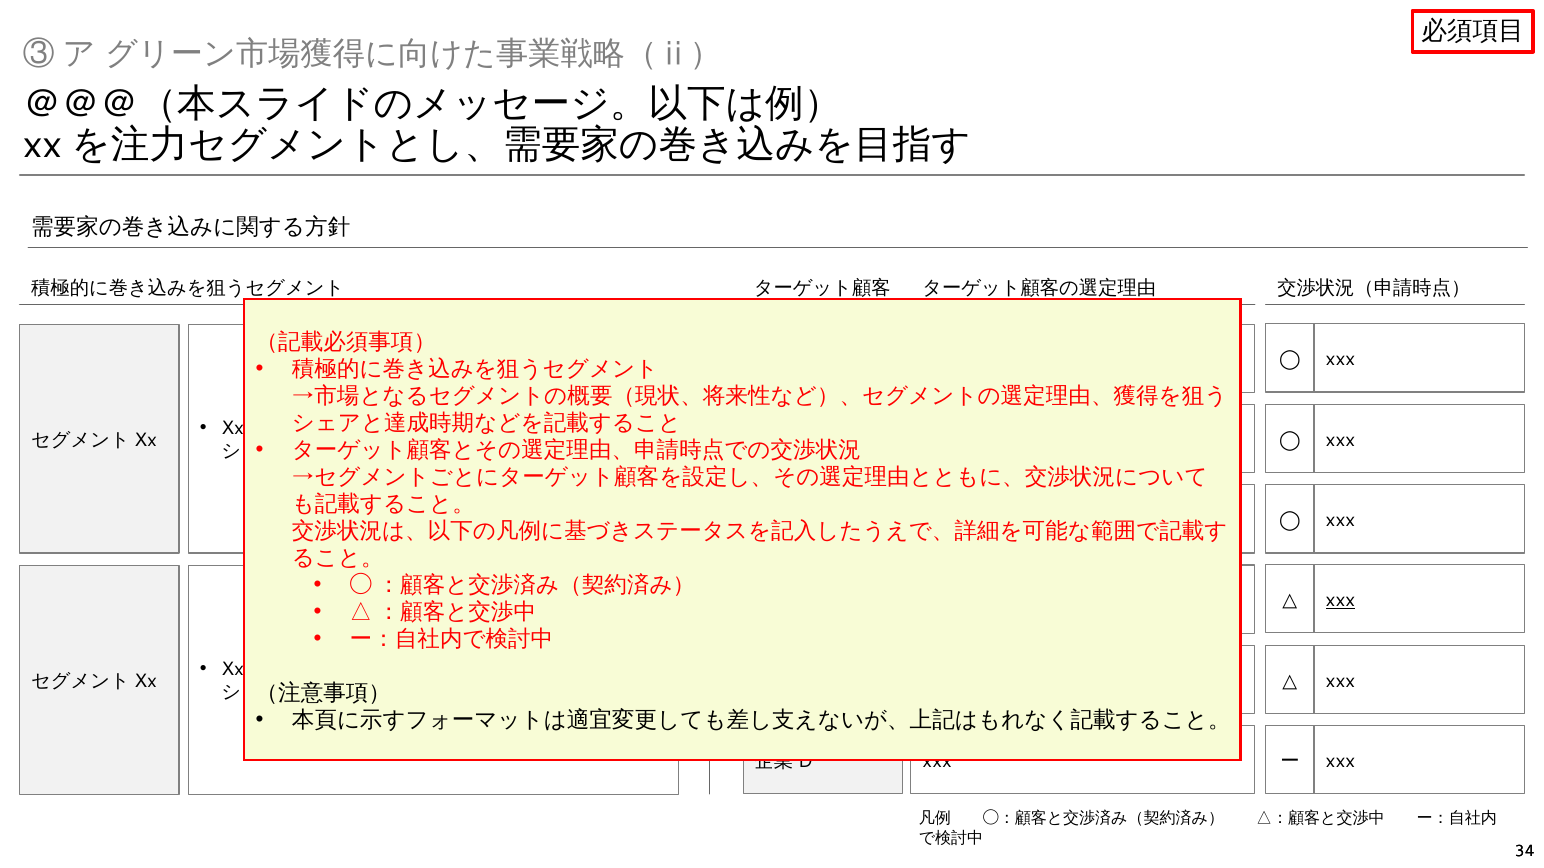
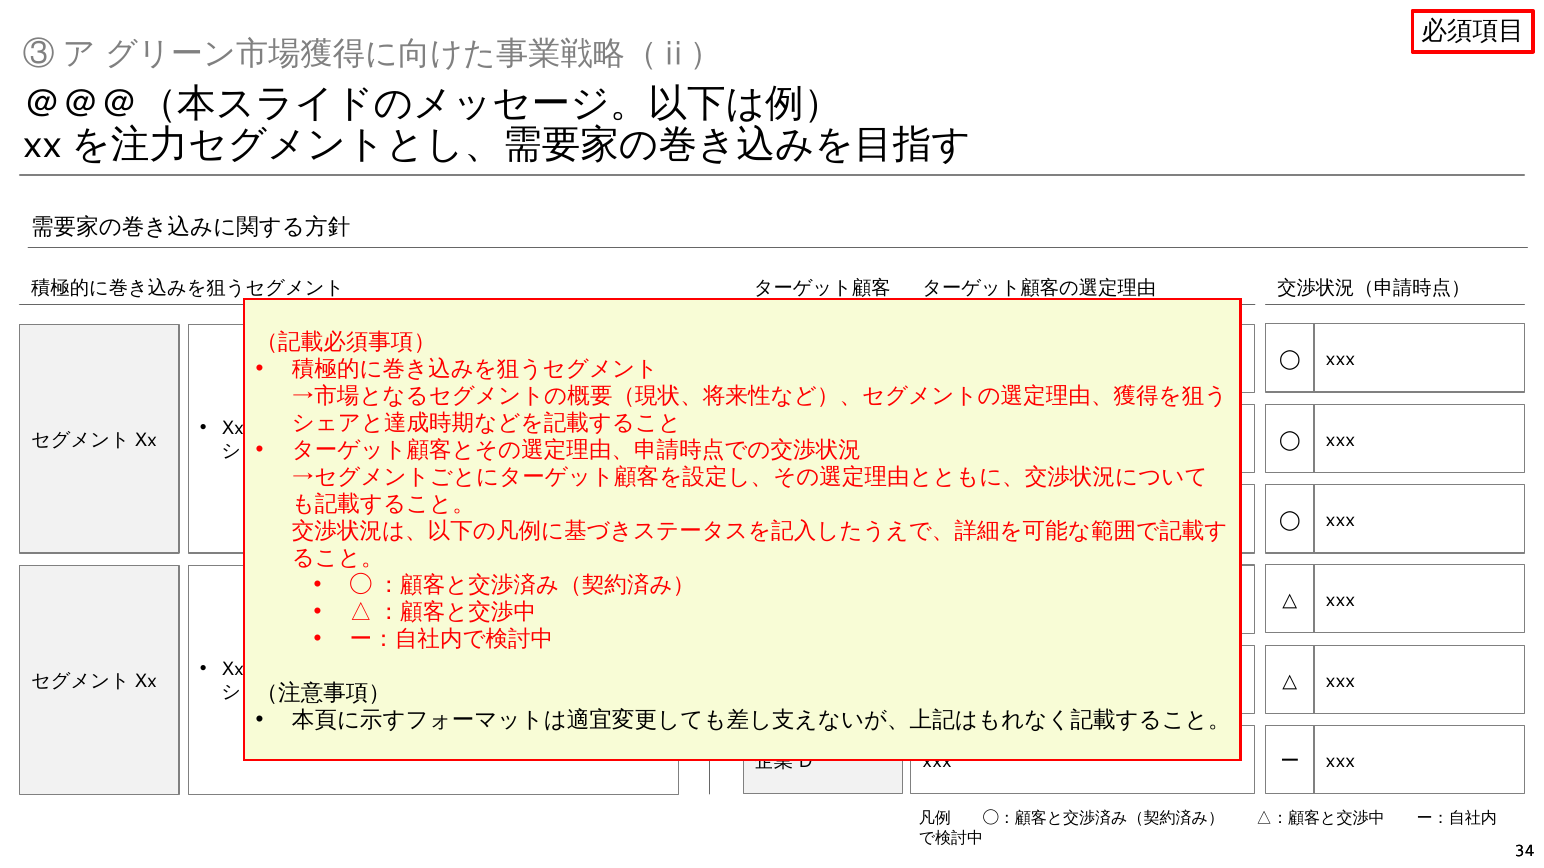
xxx underline: present -> none (1340, 600)
